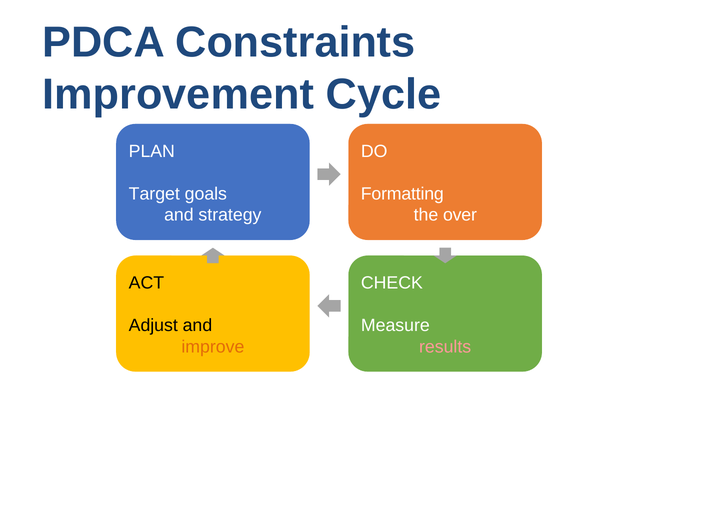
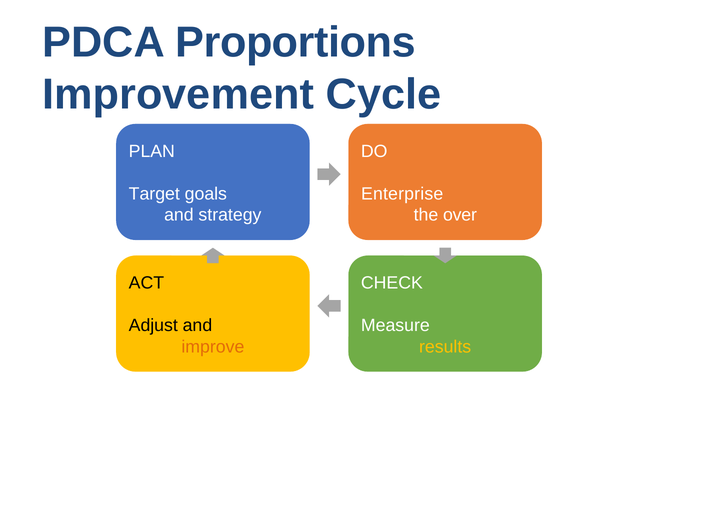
Constraints: Constraints -> Proportions (296, 43)
Formatting: Formatting -> Enterprise (402, 194)
results colour: pink -> yellow (445, 347)
